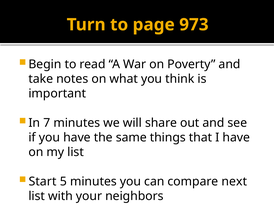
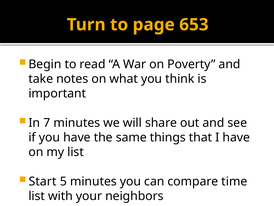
973: 973 -> 653 (194, 25)
next: next -> time (234, 181)
